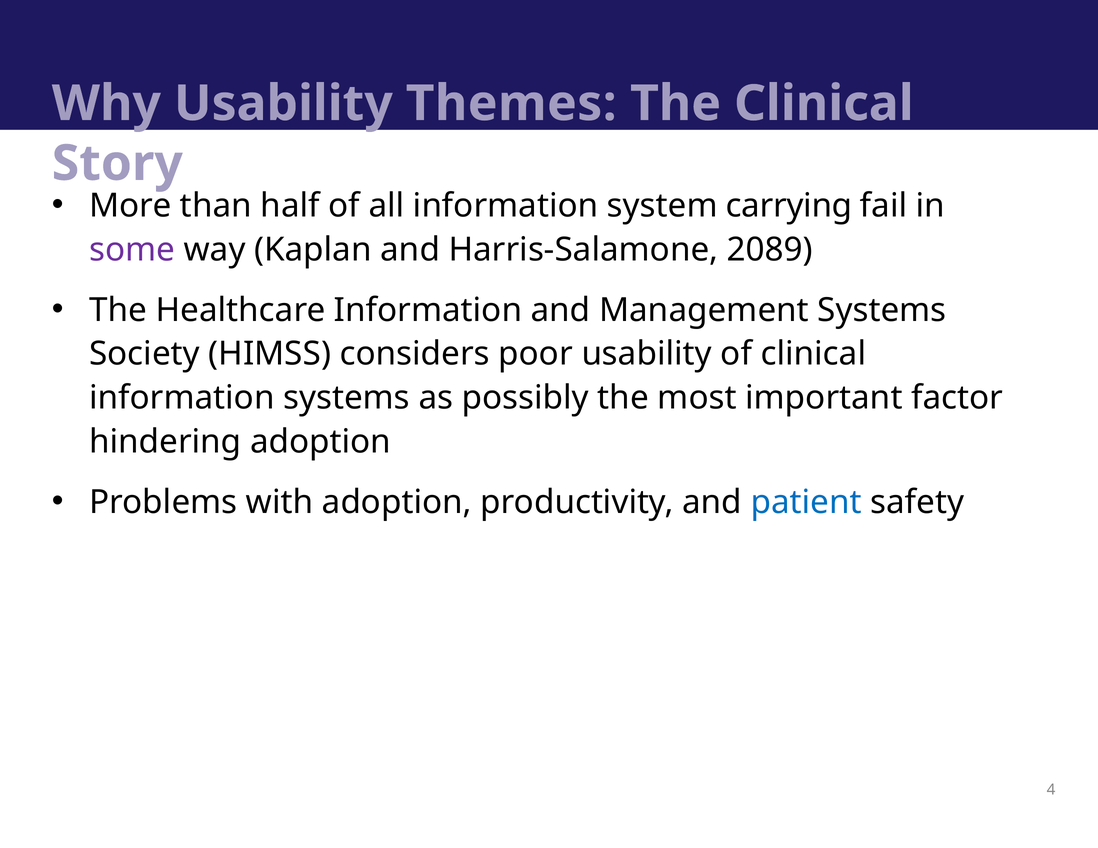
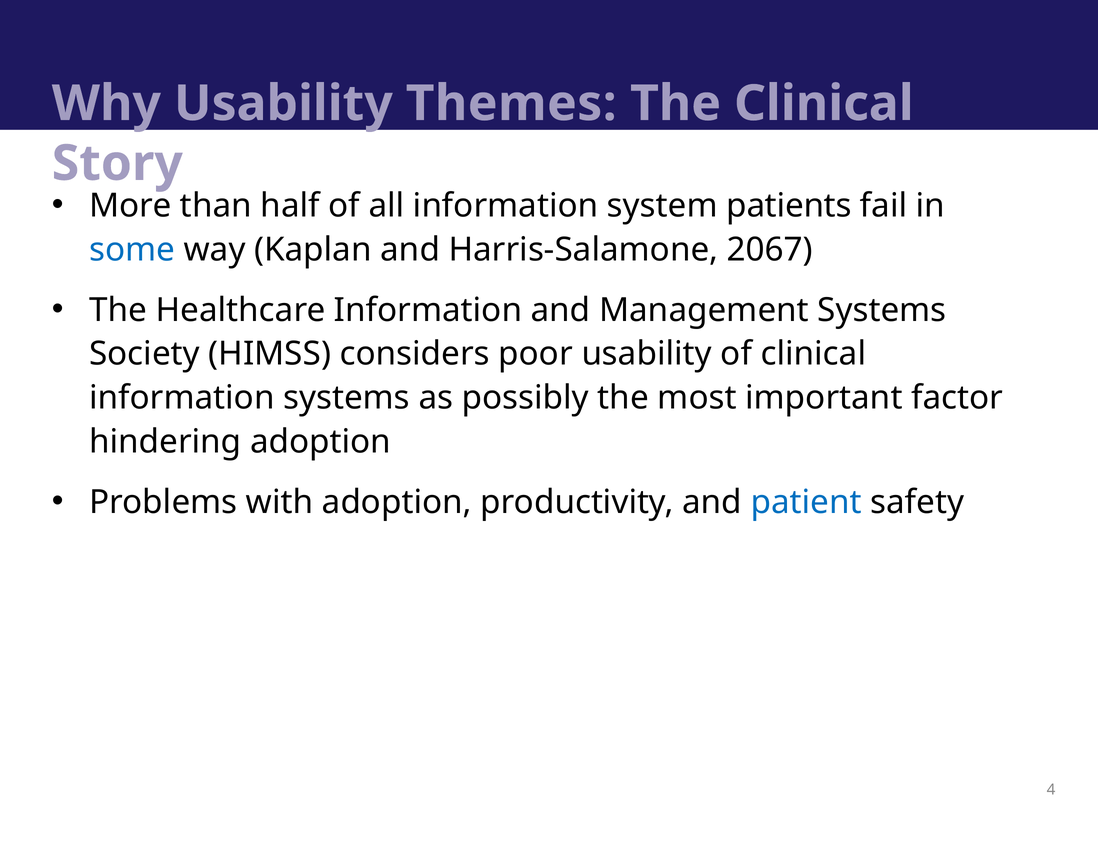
carrying: carrying -> patients (789, 206)
some colour: purple -> blue (132, 250)
2089: 2089 -> 2067 (770, 250)
